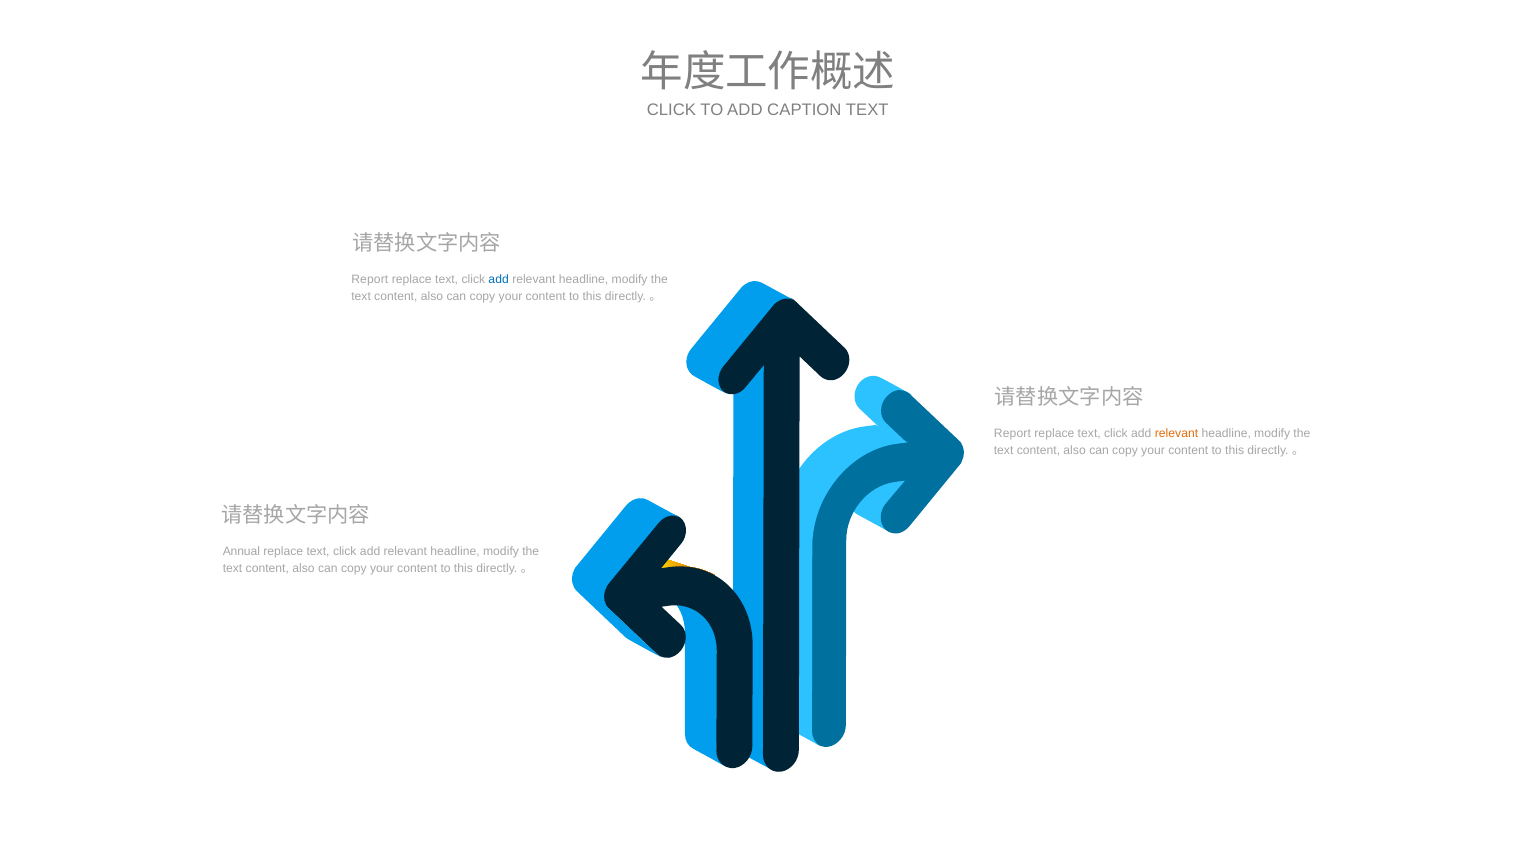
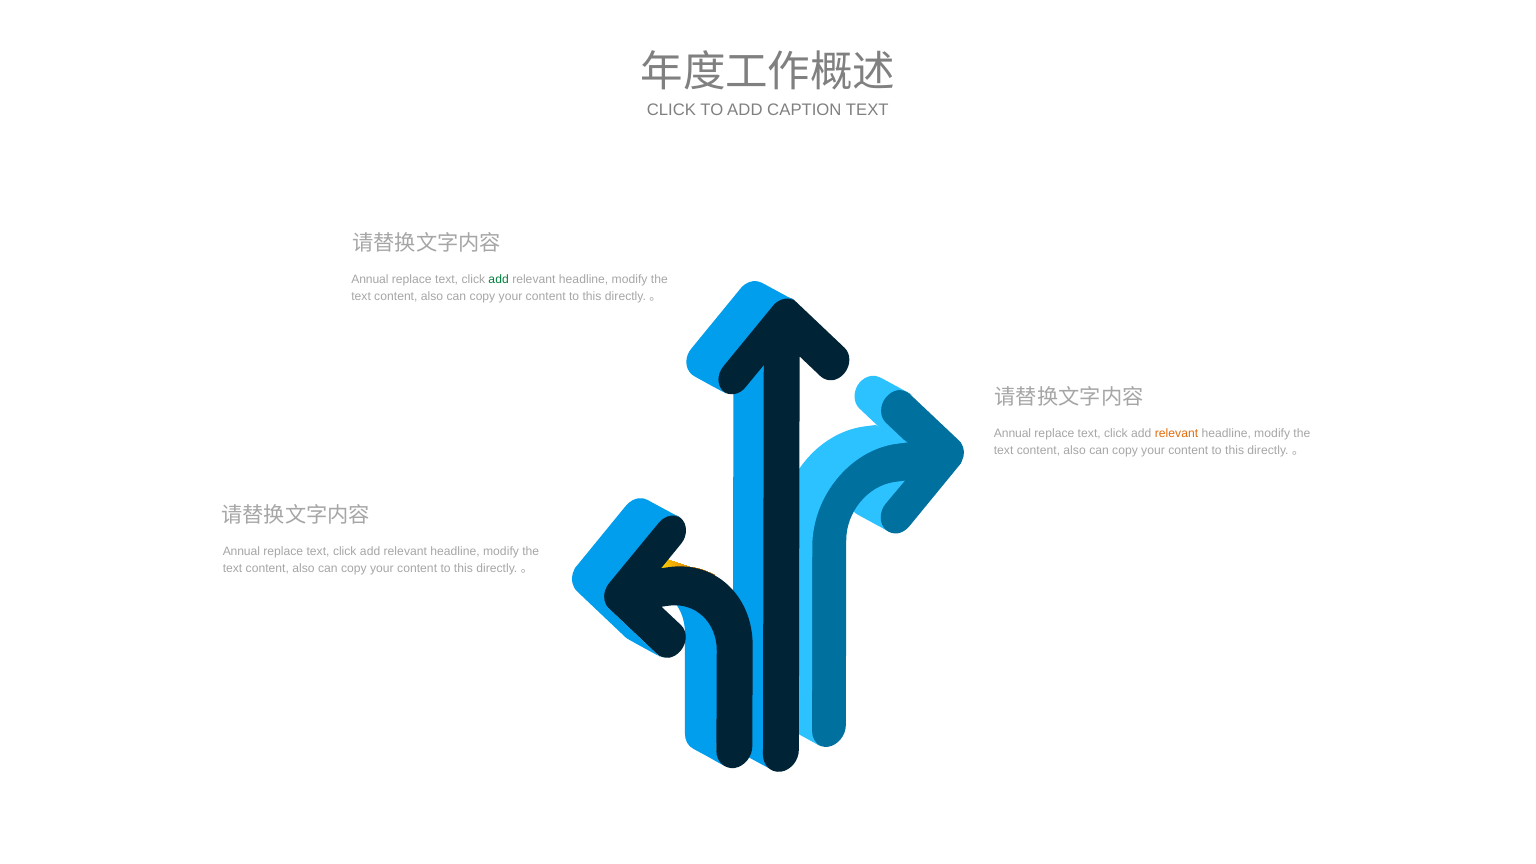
Report: Report -> Annual (370, 279)
add colour: blue -> green (499, 279)
Report: Report -> Annual (1013, 433)
